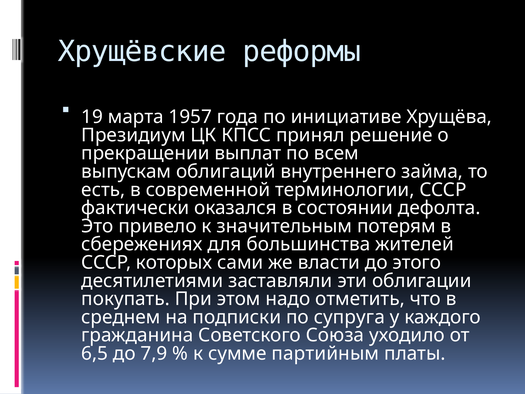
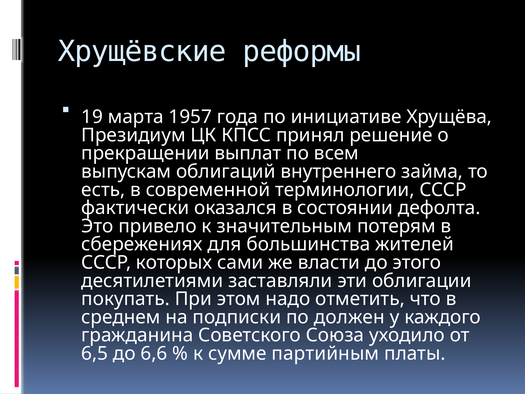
супруга: супруга -> должен (349, 317)
7,9: 7,9 -> 6,6 (154, 353)
